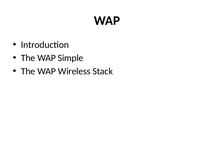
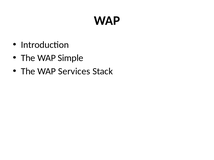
Wireless: Wireless -> Services (74, 72)
